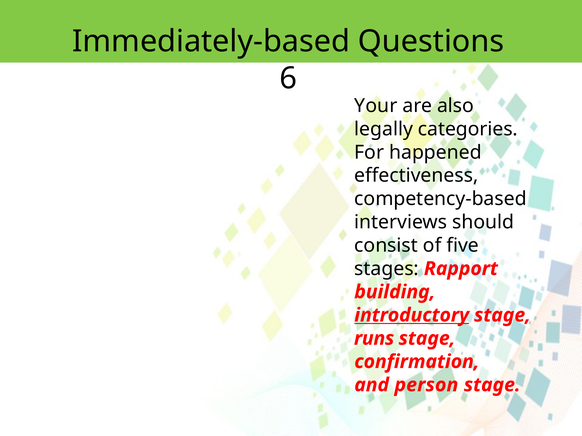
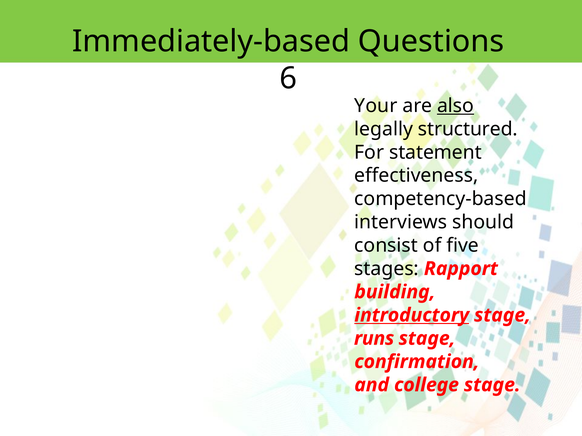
also underline: none -> present (456, 106)
categories: categories -> structured (468, 129)
happened: happened -> statement (435, 153)
person: person -> college (427, 385)
